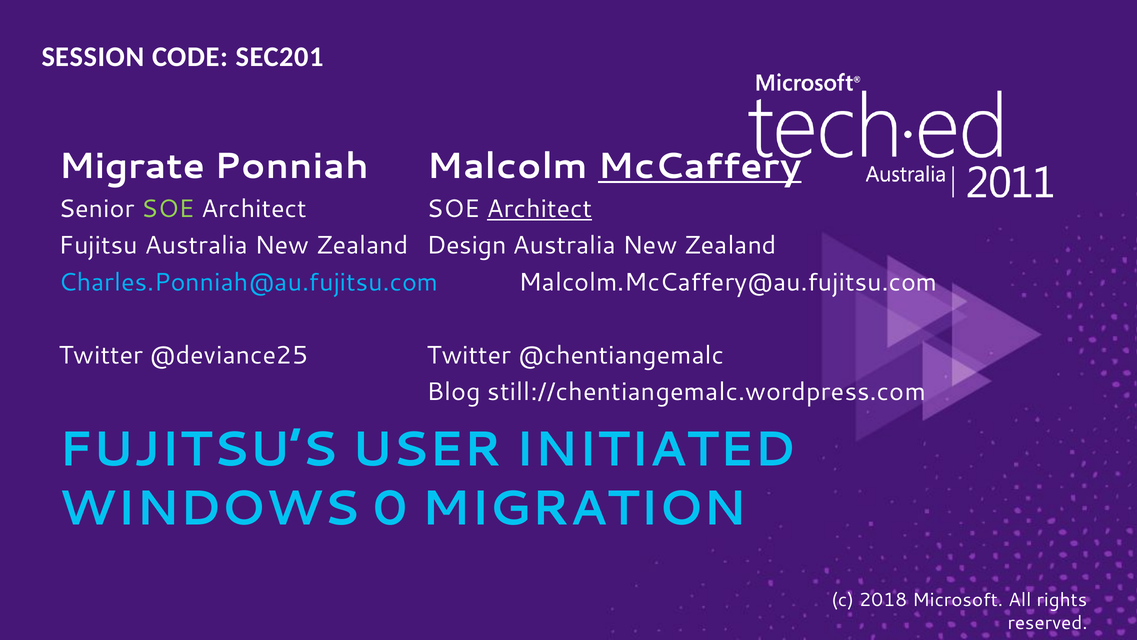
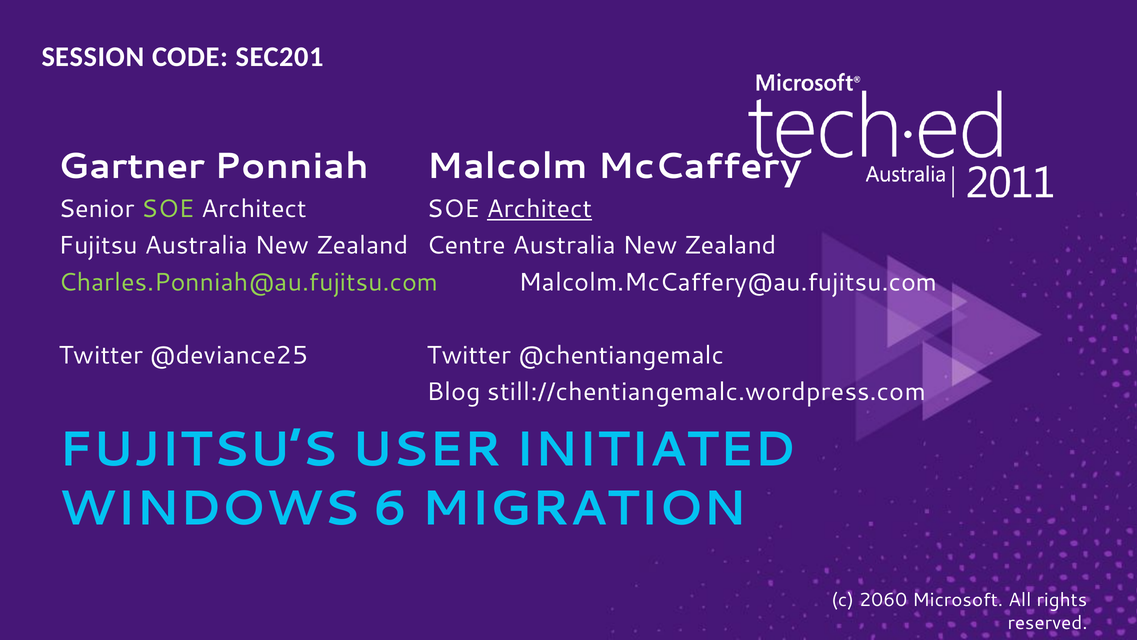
Migrate: Migrate -> Gartner (132, 166)
McCaffery underline: present -> none (700, 166)
Design: Design -> Centre (466, 245)
Charles.Ponniah@au.fujitsu.com colour: light blue -> light green (249, 282)
0: 0 -> 6 (390, 508)
2018: 2018 -> 2060 (883, 600)
